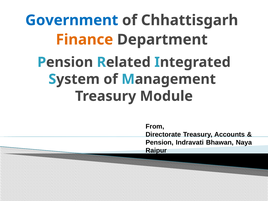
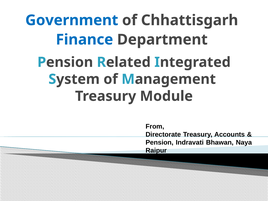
Finance colour: orange -> blue (84, 40)
